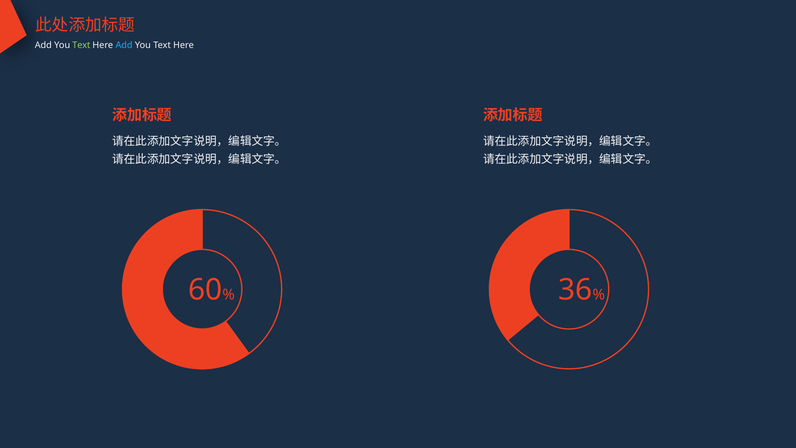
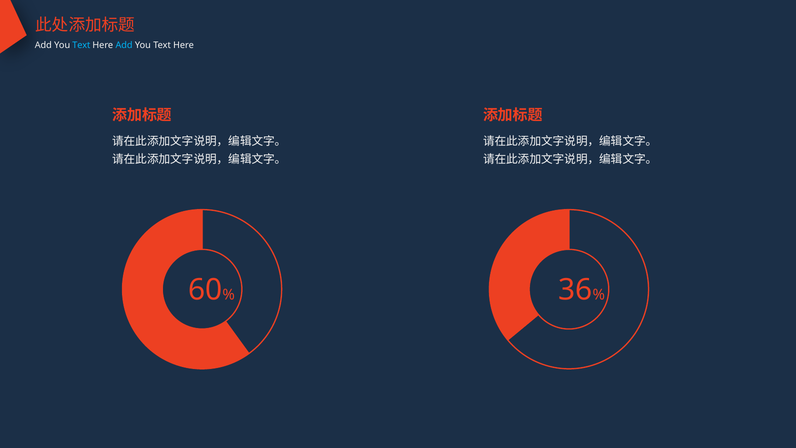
Text colour: light green -> light blue (81, 45)
